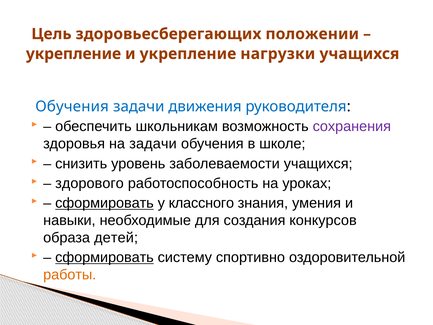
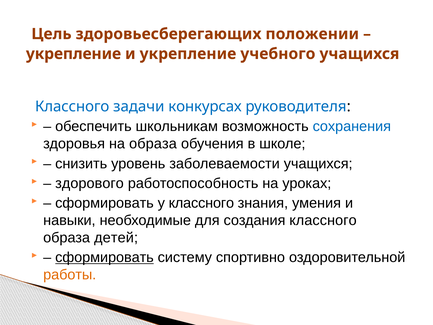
нагрузки: нагрузки -> учебного (278, 54)
Обучения: Обучения -> Классного (72, 106)
движения: движения -> конкурсах (205, 106)
сохранения colour: purple -> blue (352, 126)
на задачи: задачи -> образа (153, 144)
сформировать underline: present -> none (104, 203)
создания конкурсов: конкурсов -> классного (323, 220)
